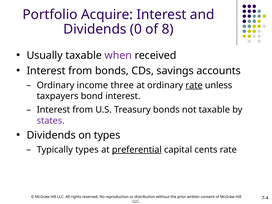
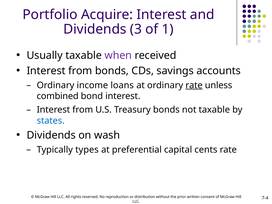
0: 0 -> 3 (136, 29)
8: 8 -> 1 (168, 29)
three: three -> loans (122, 85)
taxpayers: taxpayers -> combined (58, 96)
states colour: purple -> blue (51, 121)
on types: types -> wash (107, 135)
preferential underline: present -> none (137, 150)
